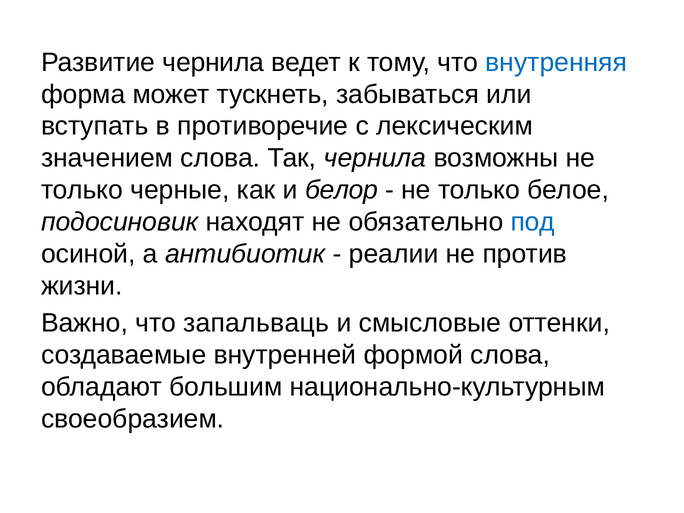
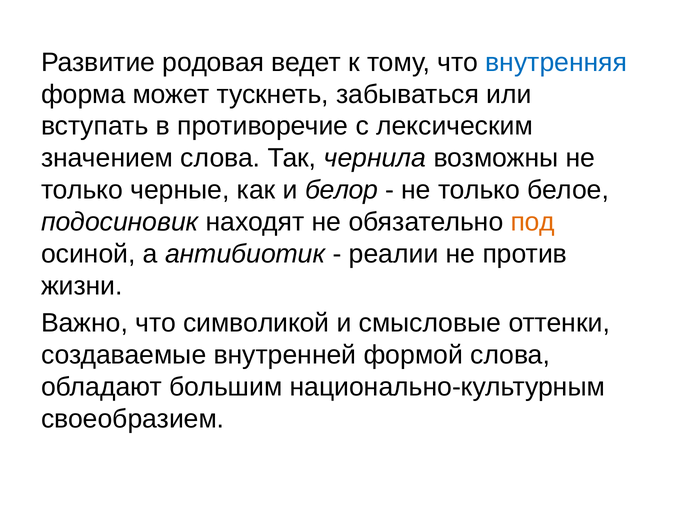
Развитие чернила: чернила -> родовая (213, 62)
под colour: blue -> orange (533, 222)
запальваць: запальваць -> символикой (256, 323)
